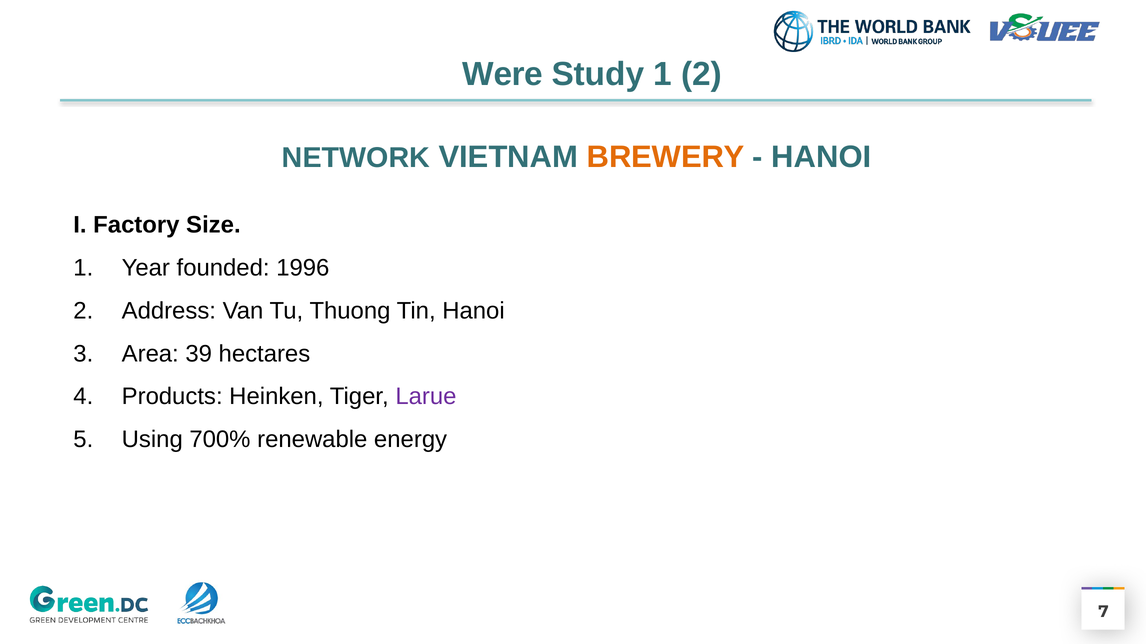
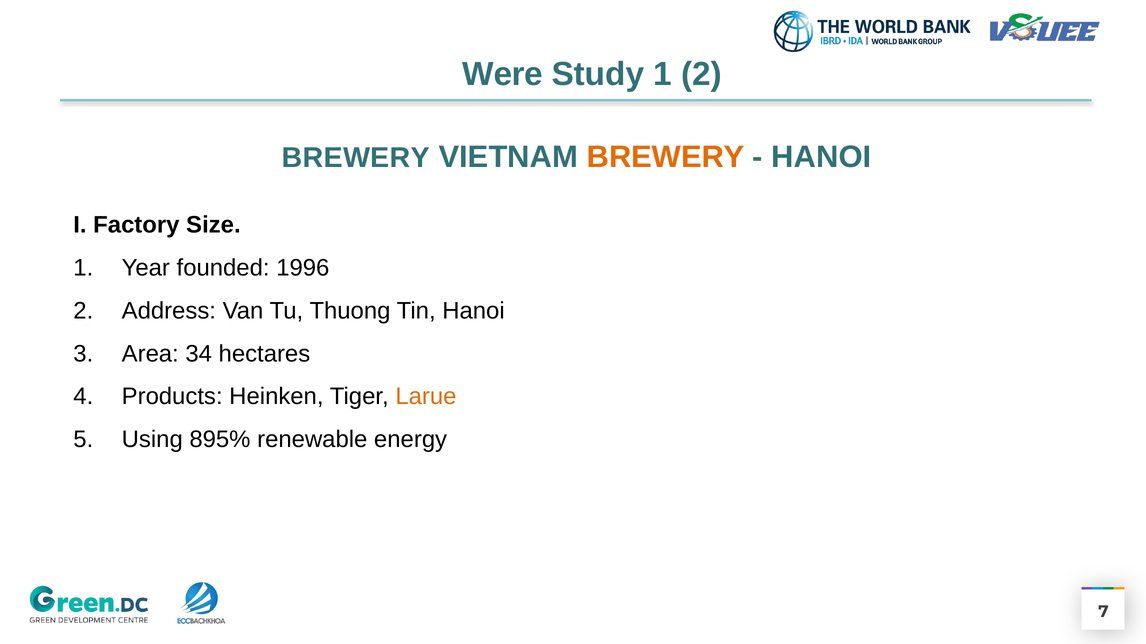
NETWORK: NETWORK -> BREWERY (356, 158)
39: 39 -> 34 (199, 354)
Larue colour: purple -> orange (426, 397)
700%: 700% -> 895% (220, 440)
